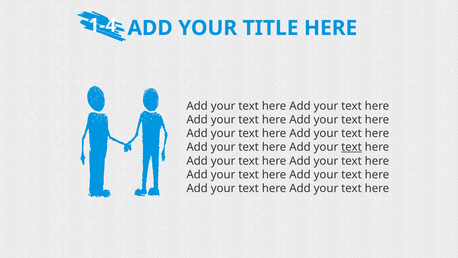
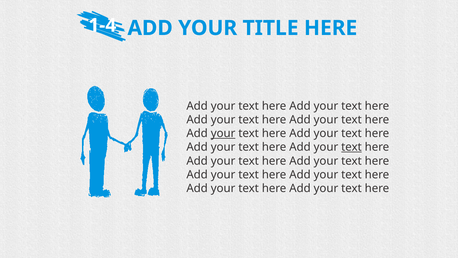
your underline: none -> present (223, 133)
